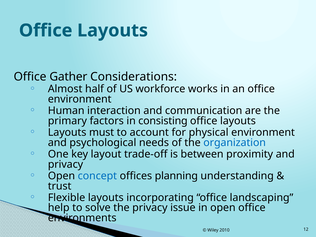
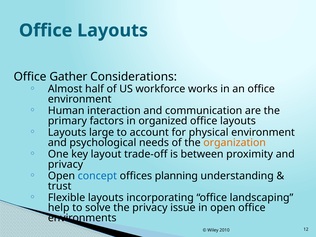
consisting: consisting -> organized (163, 121)
must: must -> large (102, 132)
organization colour: blue -> orange (235, 143)
